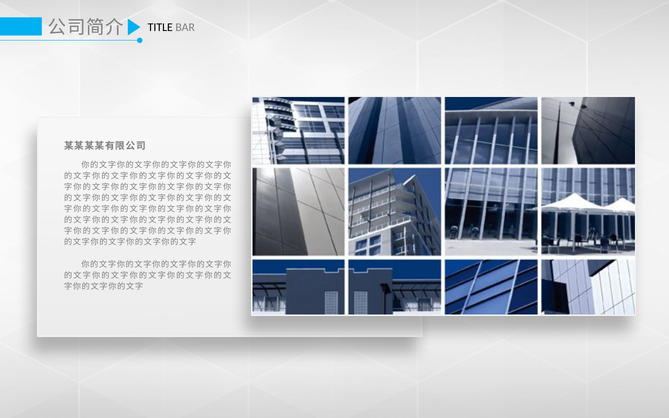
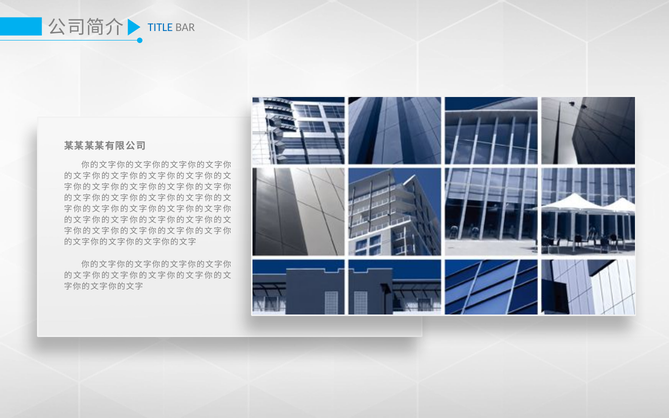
TITLE colour: black -> blue (160, 27)
